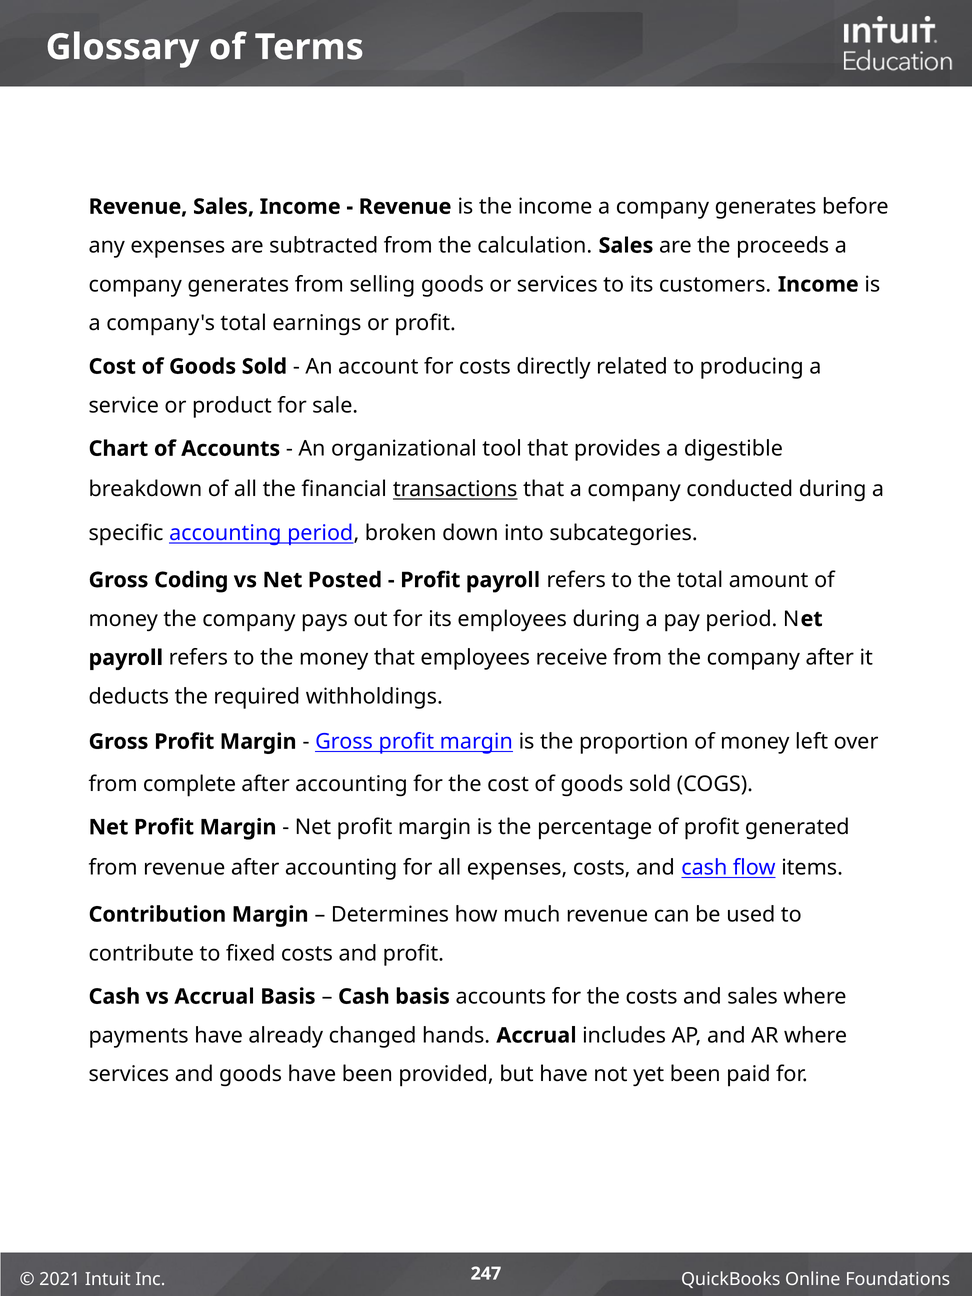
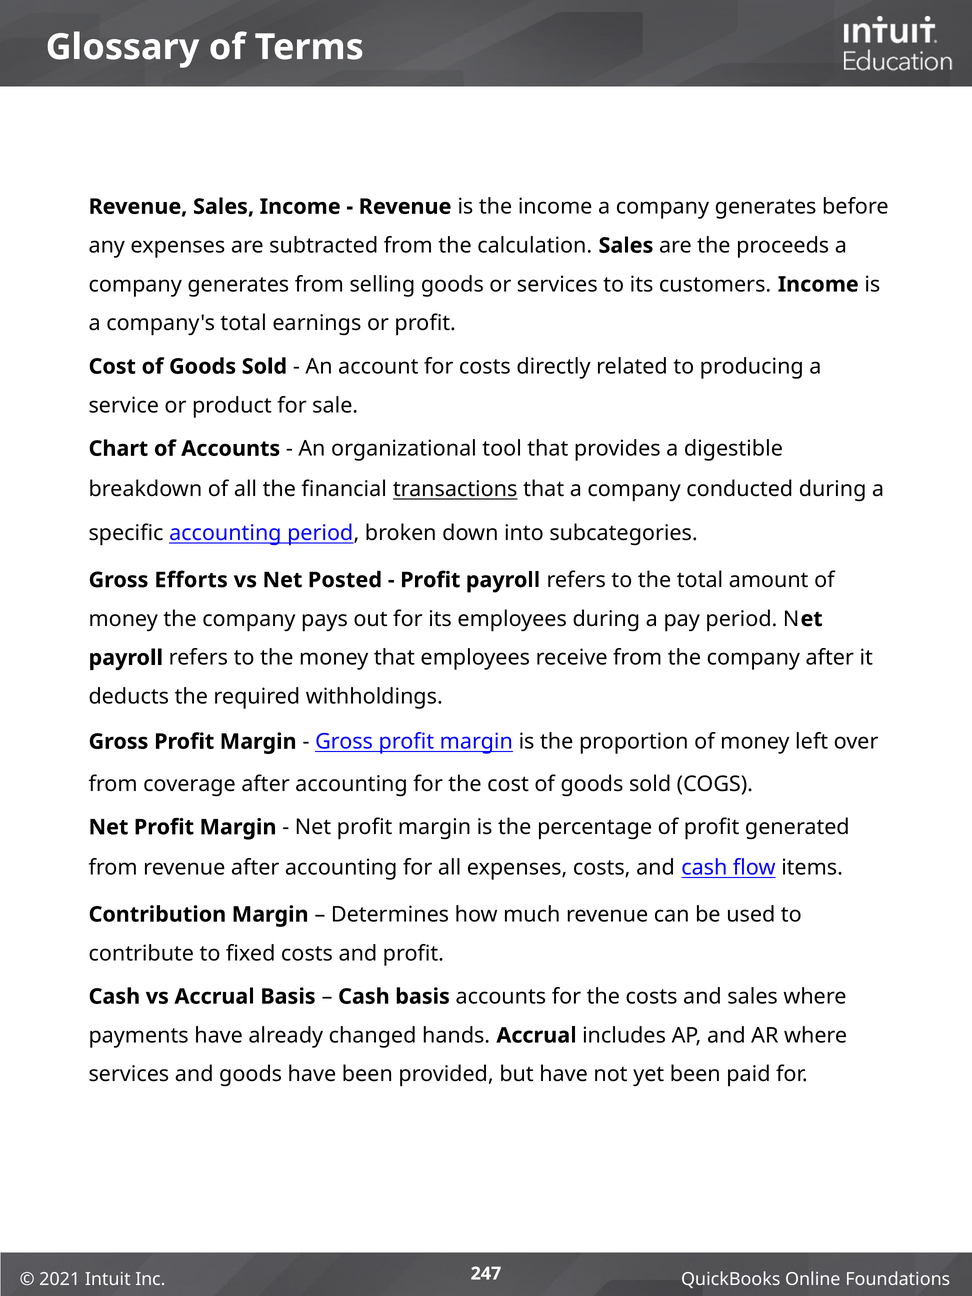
Coding: Coding -> Efforts (191, 580)
complete: complete -> coverage (189, 784)
